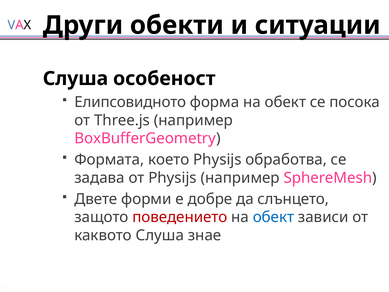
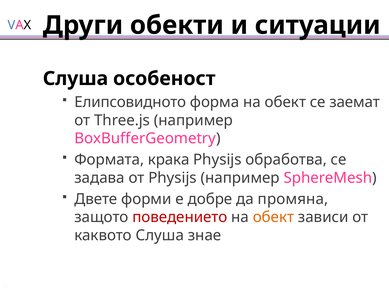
посока: посока -> заемат (355, 102)
което: което -> крака (169, 160)
слънцето: слънцето -> промяна (293, 199)
обект colour: blue -> orange (273, 217)
